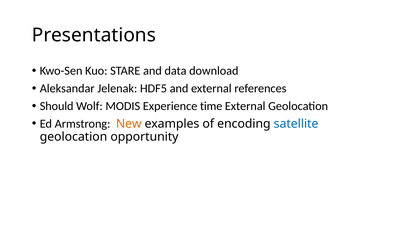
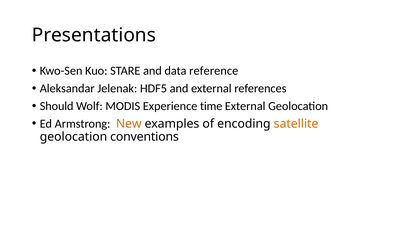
download: download -> reference (214, 71)
satellite colour: blue -> orange (296, 124)
opportunity: opportunity -> conventions (145, 137)
